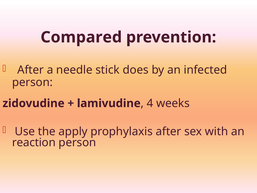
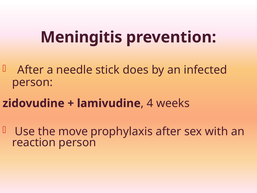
Compared: Compared -> Meningitis (81, 37)
apply: apply -> move (73, 131)
